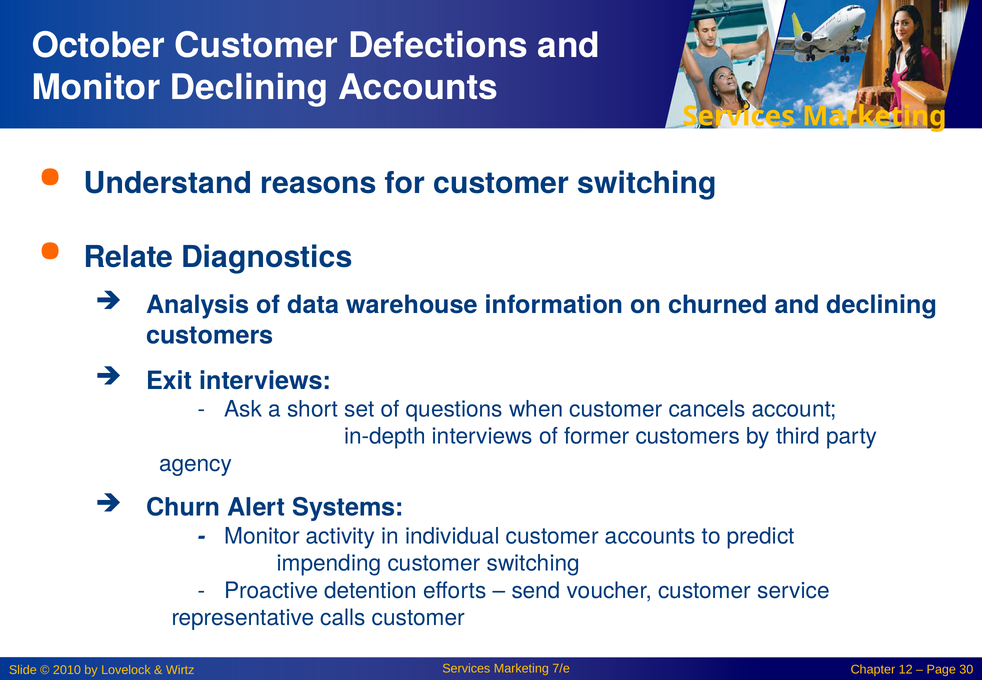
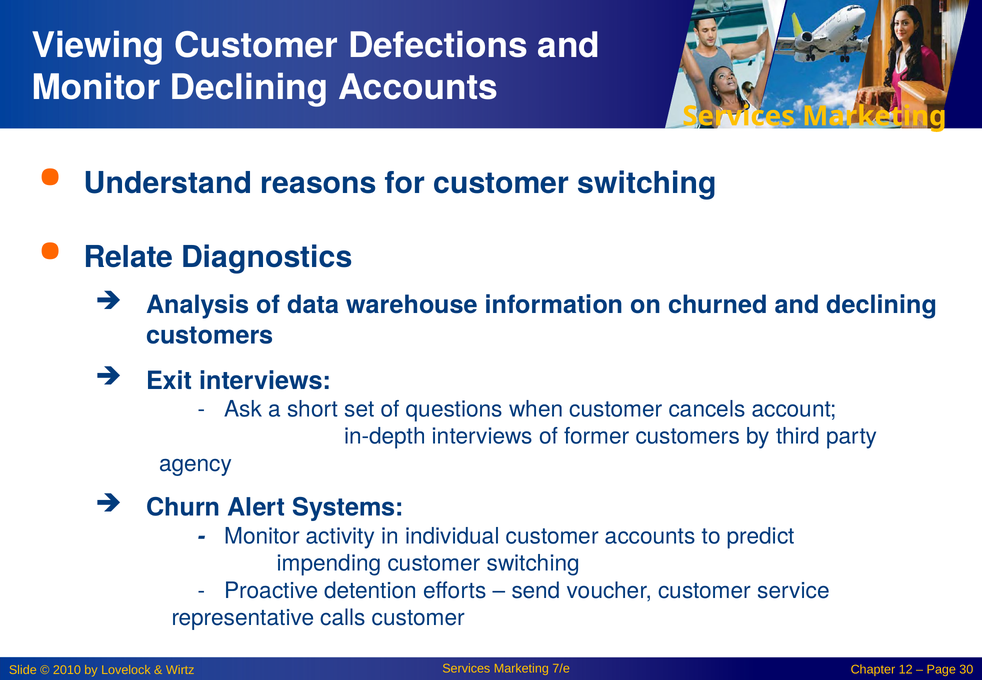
October: October -> Viewing (98, 45)
